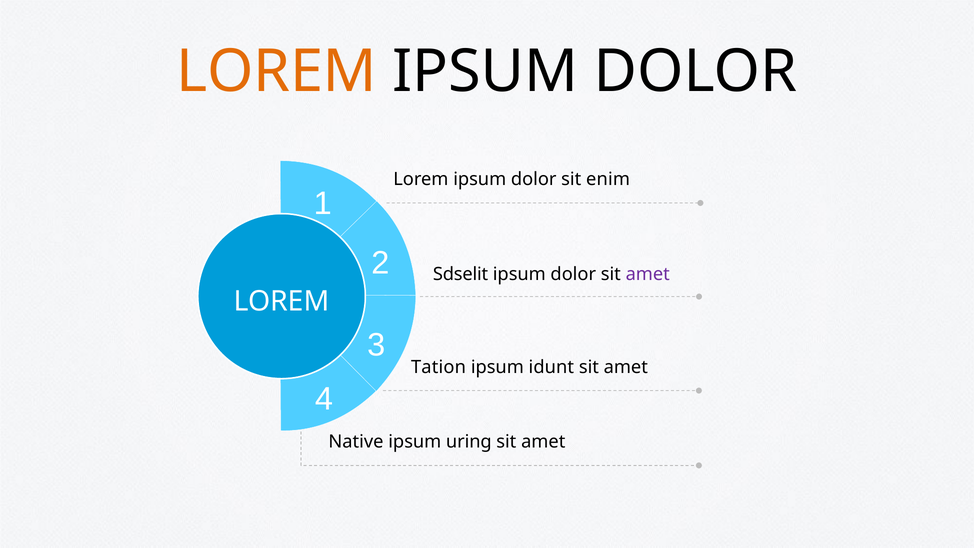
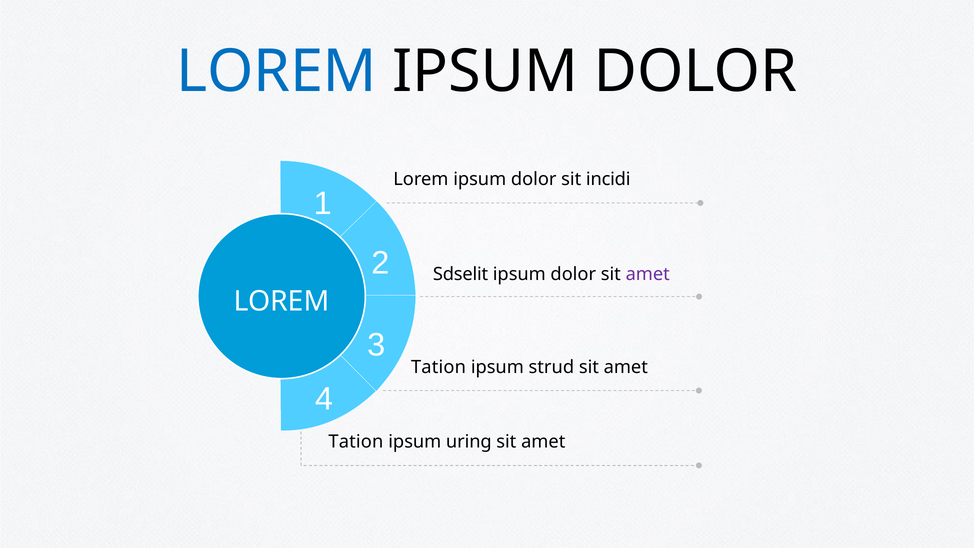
LOREM colour: orange -> blue (277, 72)
enim: enim -> incidi (608, 179)
idunt: idunt -> strud (551, 367)
Native: Native -> Tation (356, 442)
